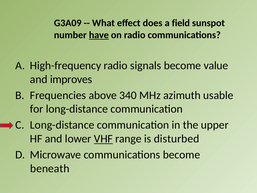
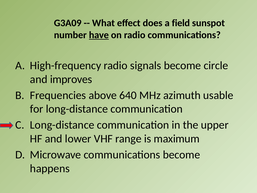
value: value -> circle (216, 65)
340: 340 -> 640 (128, 95)
VHF underline: present -> none (103, 139)
disturbed: disturbed -> maximum (177, 139)
beneath: beneath -> happens (50, 168)
